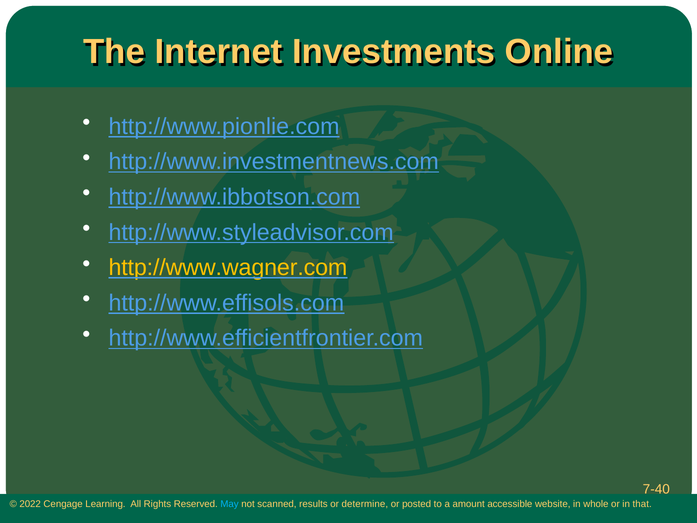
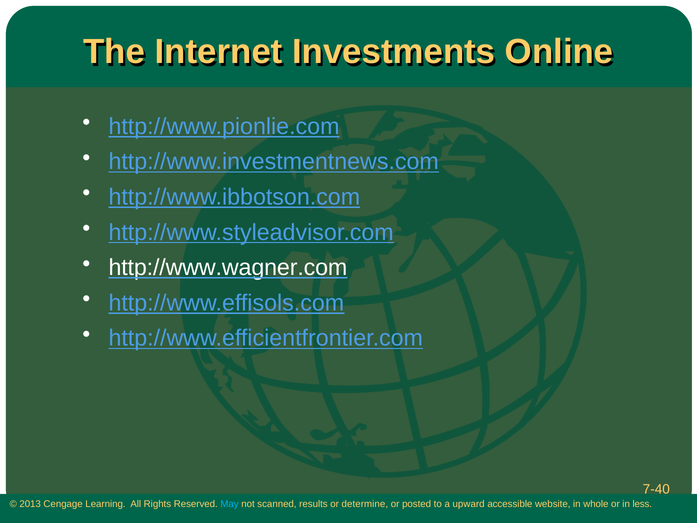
http://www.wagner.com colour: yellow -> white (228, 268)
2022: 2022 -> 2013 (30, 504)
amount: amount -> upward (469, 504)
that: that -> less (642, 504)
